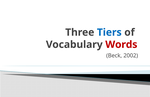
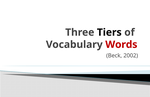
Tiers colour: blue -> black (109, 33)
